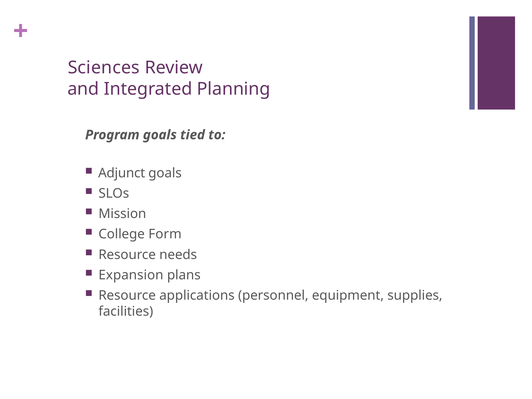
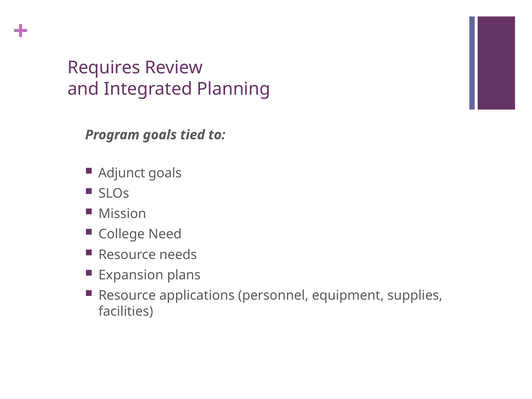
Sciences: Sciences -> Requires (104, 68)
Form: Form -> Need (165, 234)
